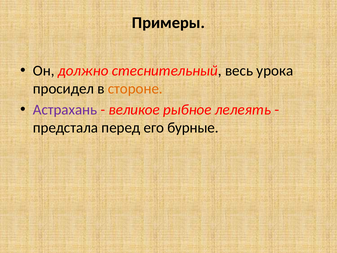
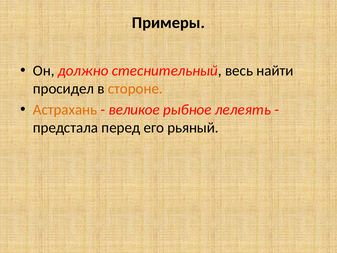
урока: урока -> найти (275, 71)
Астрахань colour: purple -> orange (65, 110)
бурные: бурные -> рьяный (193, 128)
